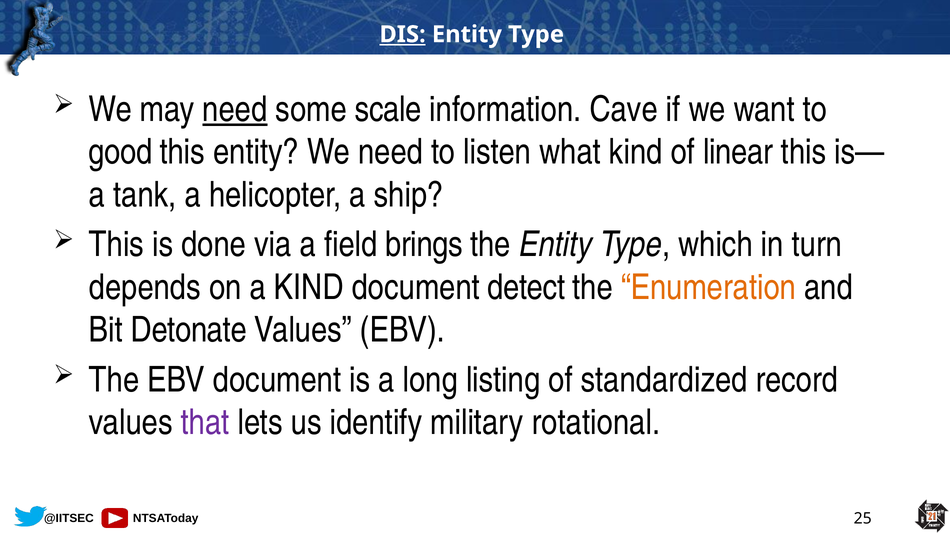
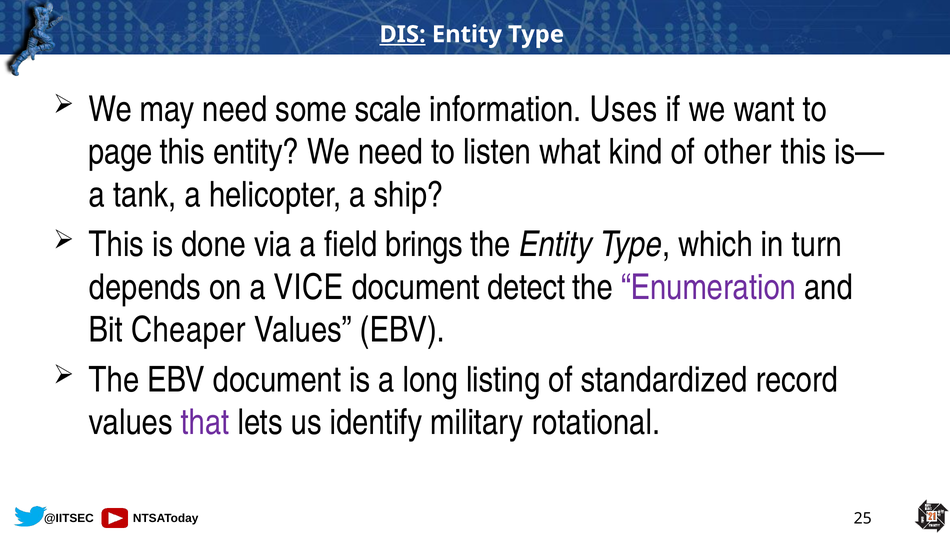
need underline: present -> none (235, 110)
Cave: Cave -> Uses (624, 110)
good: good -> page (120, 152)
linear: linear -> other (738, 152)
a KIND: KIND -> VICE (309, 288)
Enumeration colour: orange -> purple (709, 288)
Detonate: Detonate -> Cheaper (188, 330)
